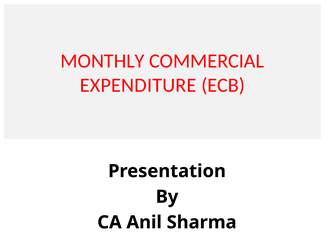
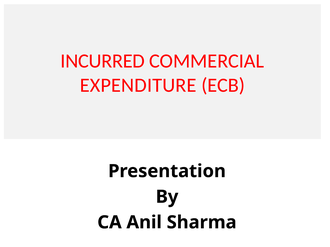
MONTHLY: MONTHLY -> INCURRED (103, 61)
